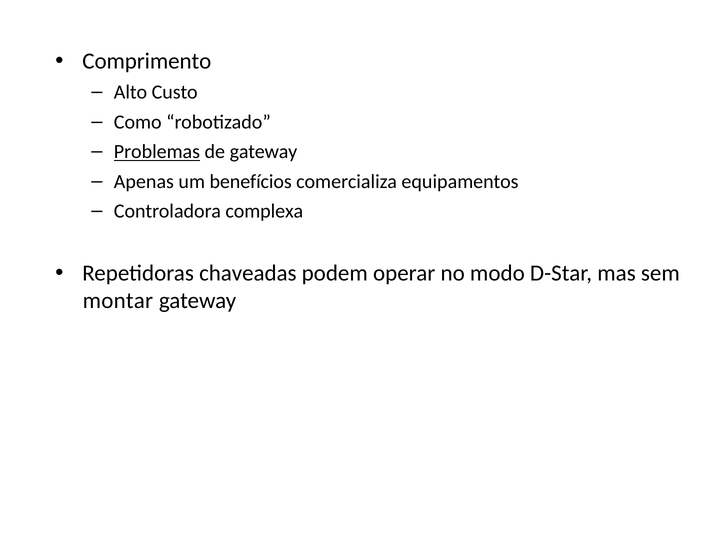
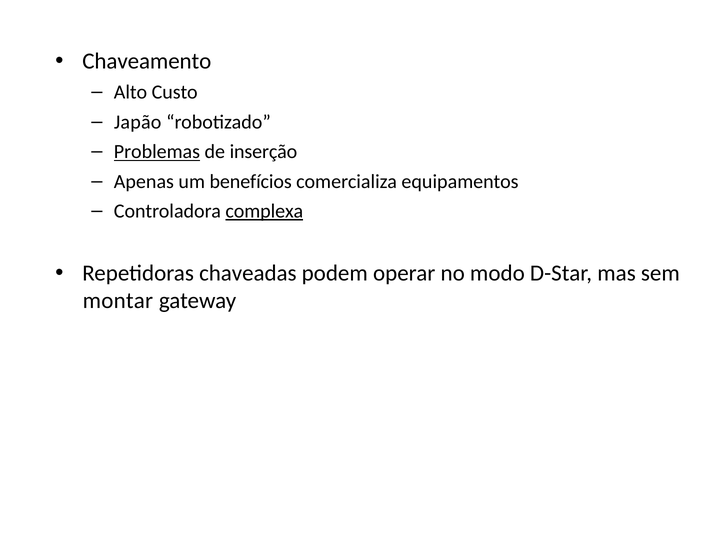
Comprimento: Comprimento -> Chaveamento (147, 61)
Como: Como -> Japão (138, 122)
de gateway: gateway -> inserção (263, 152)
complexa underline: none -> present (264, 211)
